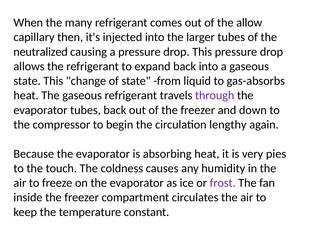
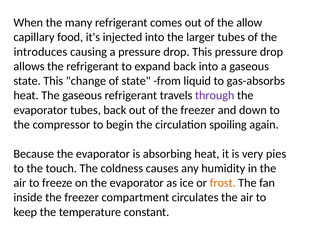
then: then -> food (70, 37)
neutralized: neutralized -> introduces (40, 52)
lengthy: lengthy -> spoiling (228, 125)
frost colour: purple -> orange (223, 183)
